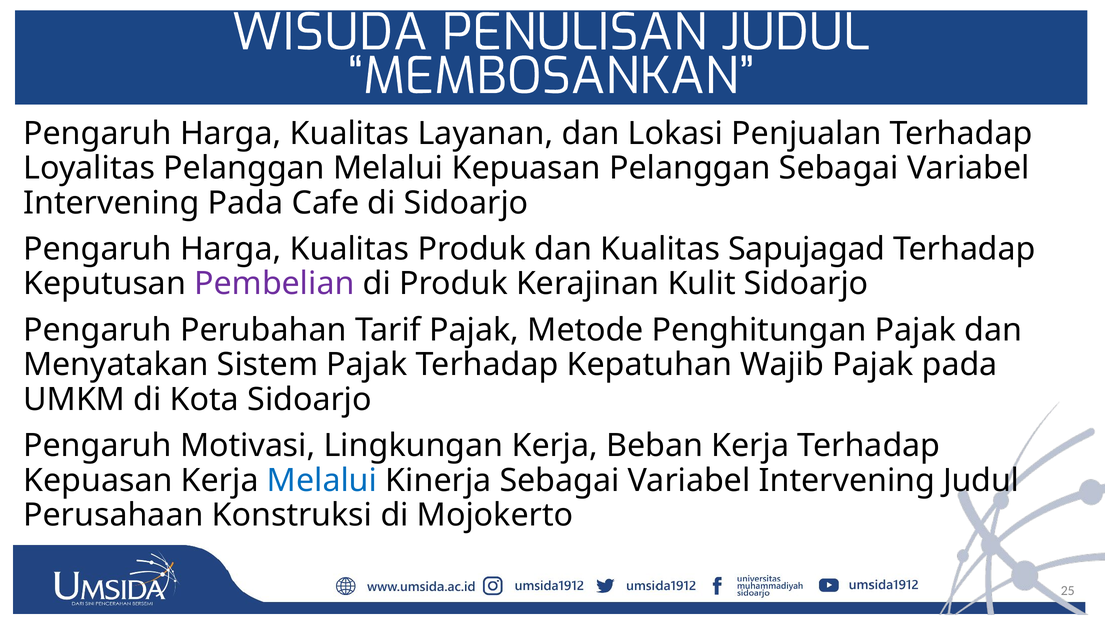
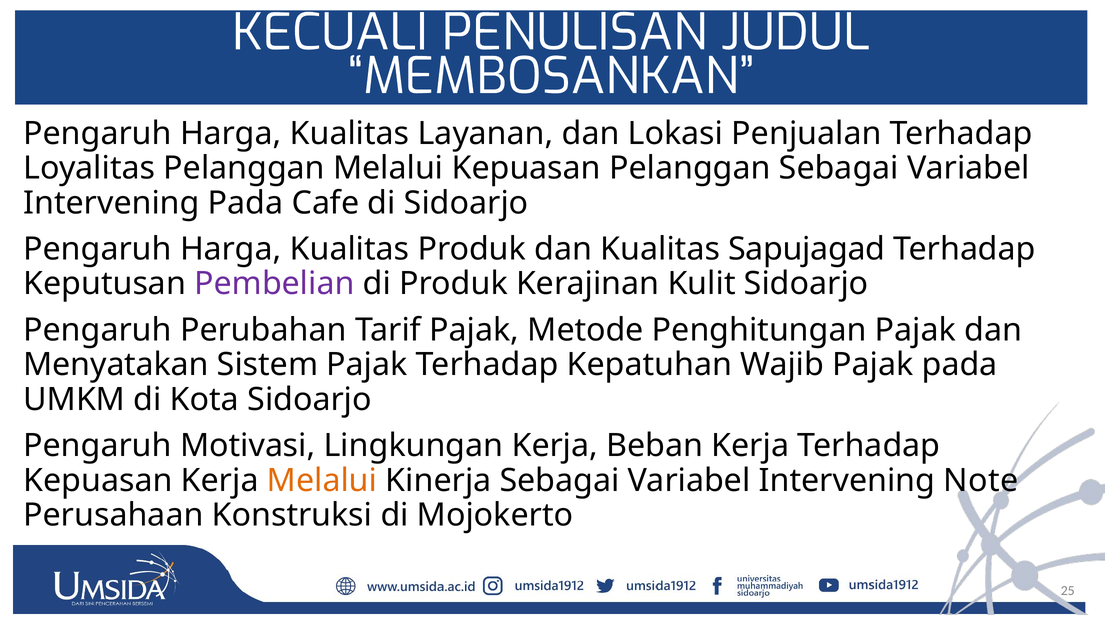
WISUDA: WISUDA -> KECUALI (330, 33)
Melalui colour: blue -> orange (322, 481)
Intervening Judul: Judul -> Note (981, 481)
